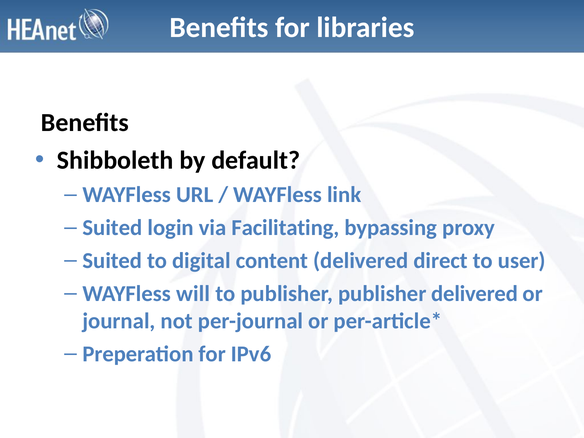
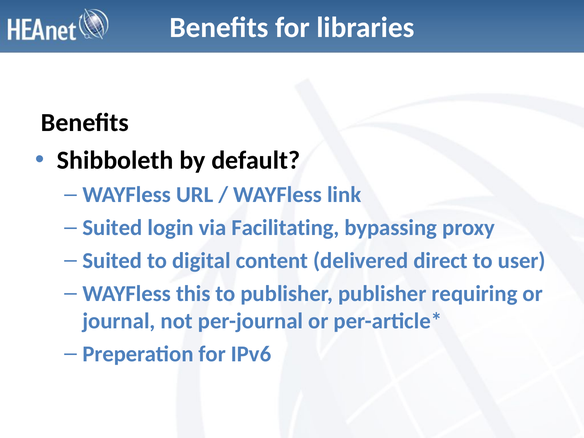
will: will -> this (193, 294)
publisher delivered: delivered -> requiring (475, 294)
